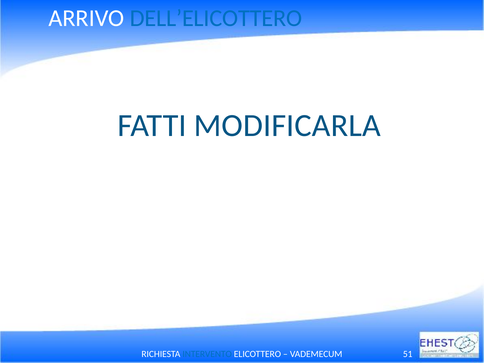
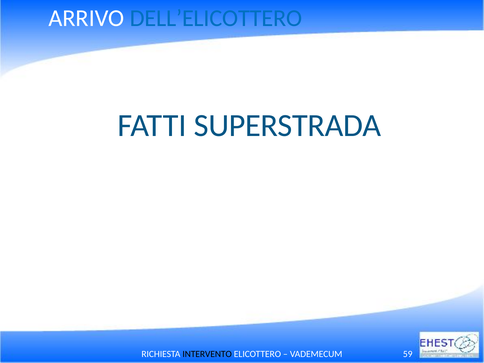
MODIFICARLA: MODIFICARLA -> SUPERSTRADA (288, 126)
INTERVENTO colour: blue -> black (207, 354)
51: 51 -> 59 (408, 354)
